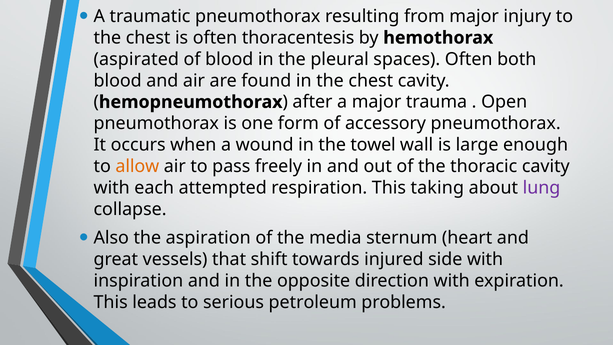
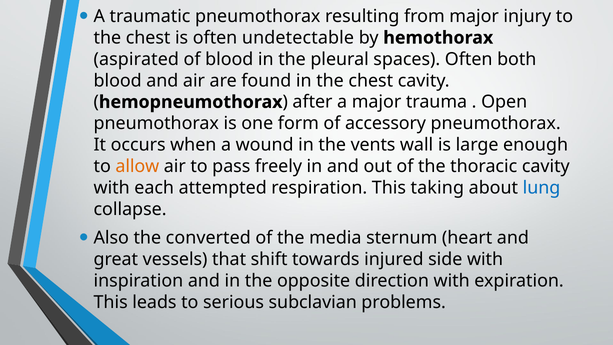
thoracentesis: thoracentesis -> undetectable (298, 38)
towel: towel -> vents (373, 145)
lung colour: purple -> blue (542, 188)
aspiration: aspiration -> converted (208, 238)
petroleum: petroleum -> subclavian (313, 302)
